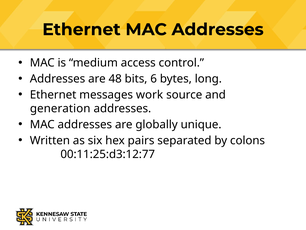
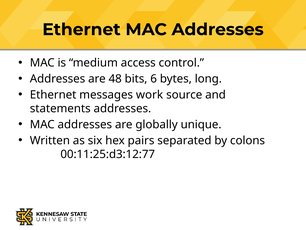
generation: generation -> statements (60, 108)
